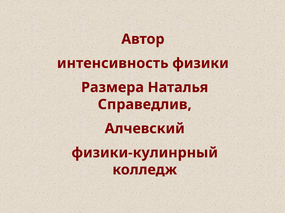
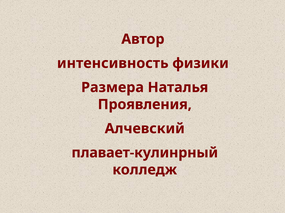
Справедлив: Справедлив -> Проявления (145, 105)
физики-кулинрный: физики-кулинрный -> плавает-кулинрный (145, 153)
